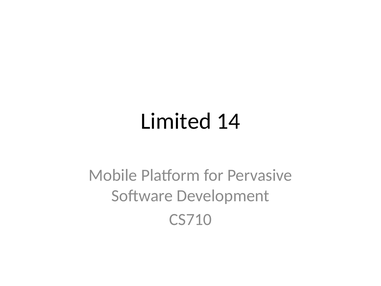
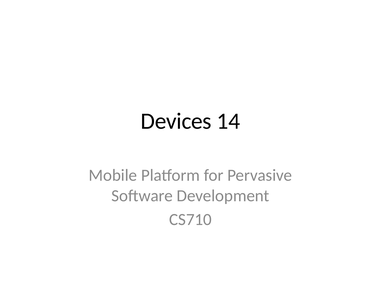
Limited: Limited -> Devices (176, 121)
